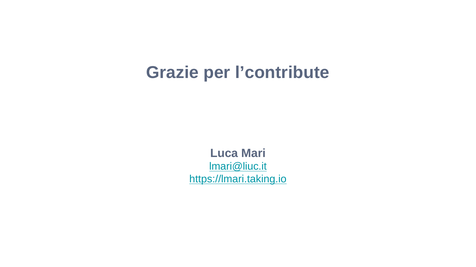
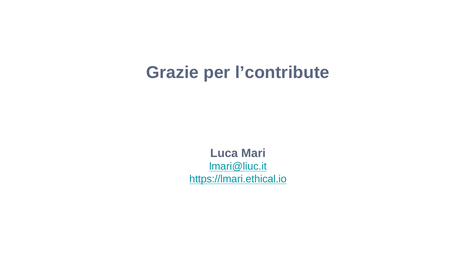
https://lmari.taking.io: https://lmari.taking.io -> https://lmari.ethical.io (238, 180)
